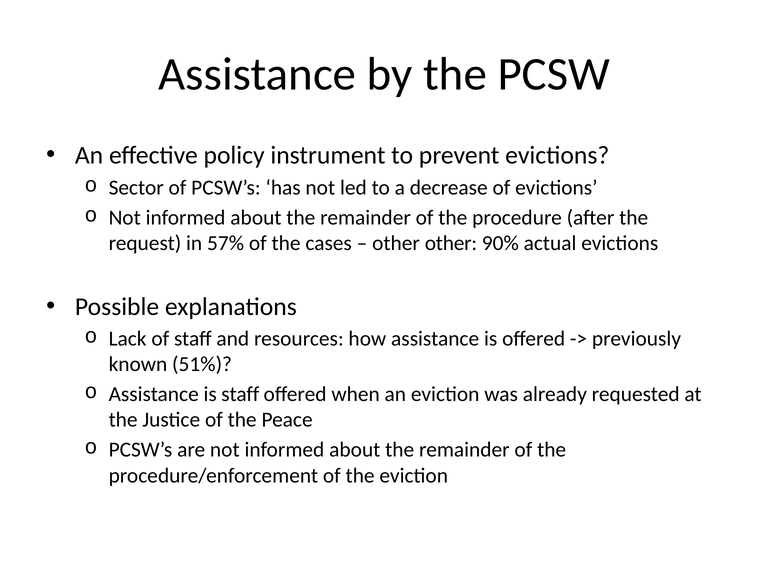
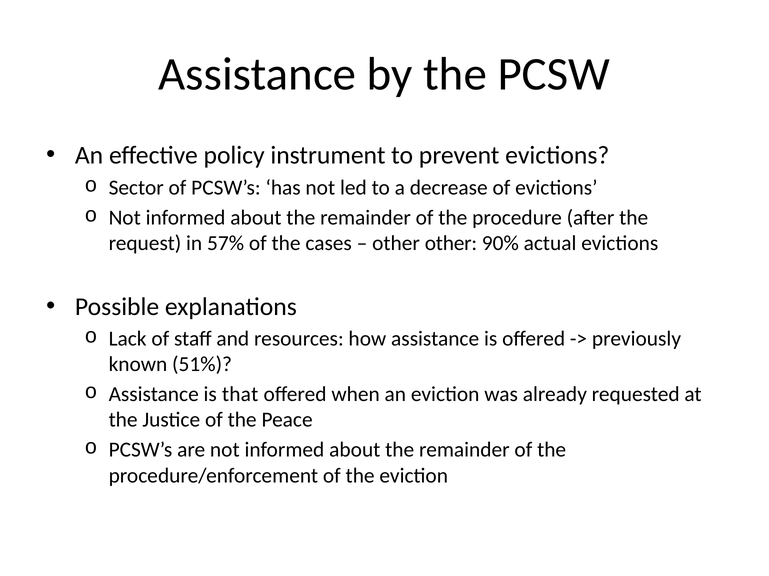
is staff: staff -> that (240, 395)
